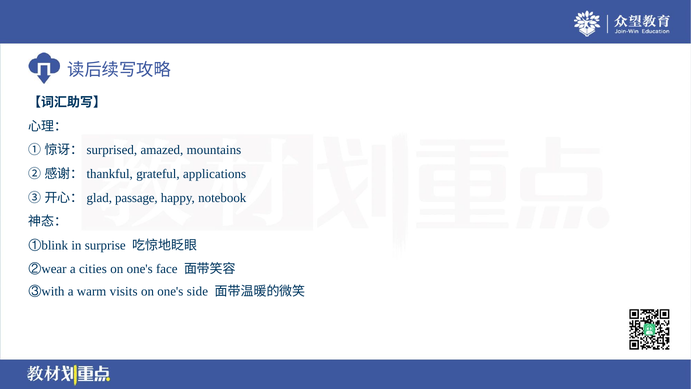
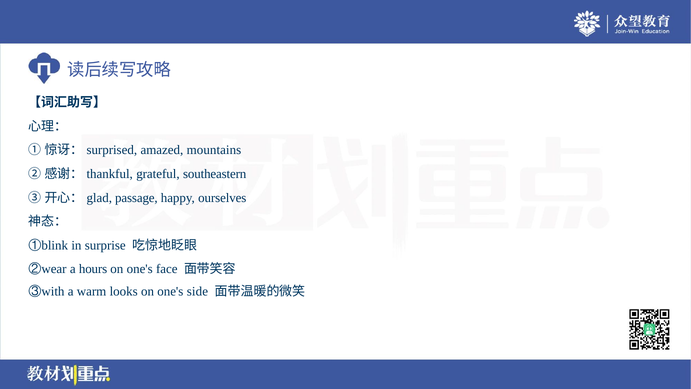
applications: applications -> southeastern (215, 174)
notebook: notebook -> ourselves (222, 198)
cities: cities -> hours (93, 269)
visits: visits -> looks (124, 291)
